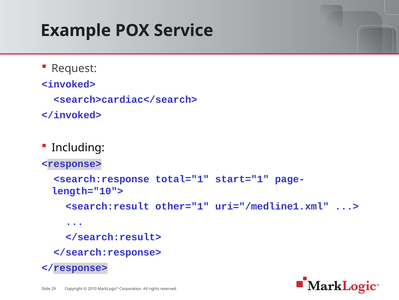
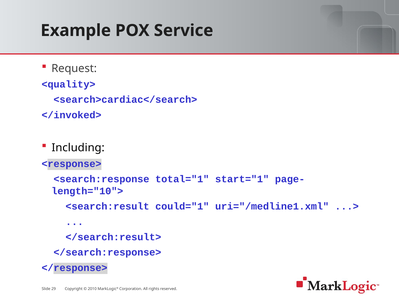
<invoked>: <invoked> -> <quality> (69, 84)
other="1: other="1 -> could="1 (182, 206)
